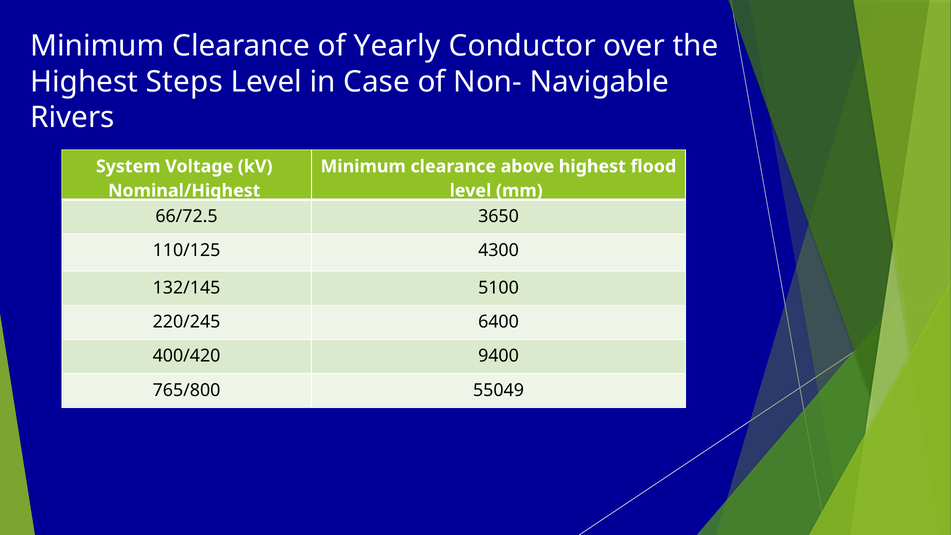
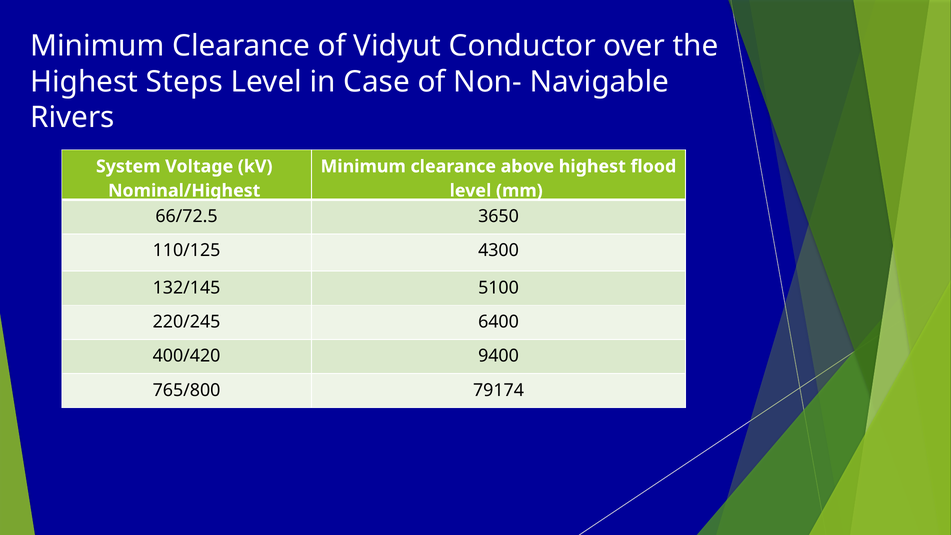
Yearly: Yearly -> Vidyut (397, 46)
55049: 55049 -> 79174 (499, 390)
